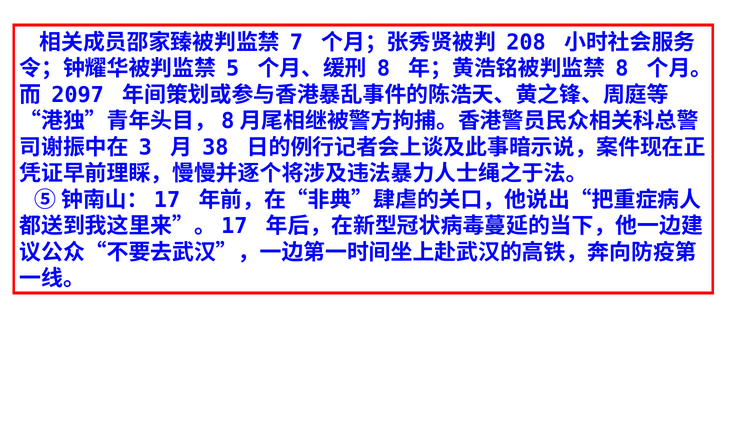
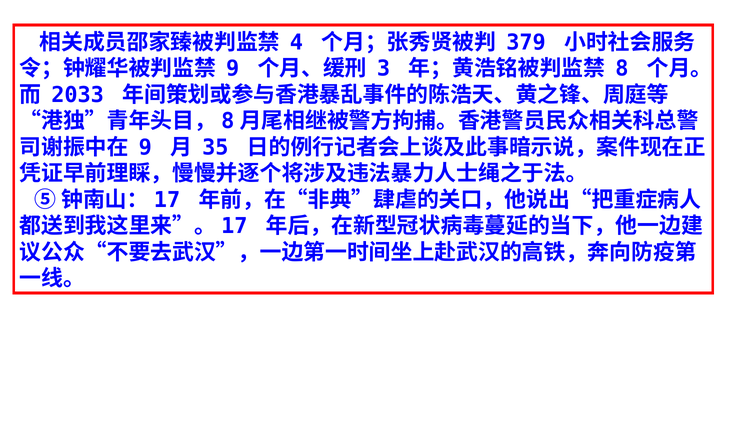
7: 7 -> 4 (296, 42)
208: 208 -> 379 (526, 42)
5: 5 -> 9 (233, 69)
8: 8 -> 3 (384, 69)
2097: 2097 -> 2033 (78, 95)
3: 3 -> 9 (145, 147)
38: 38 -> 35 (215, 147)
